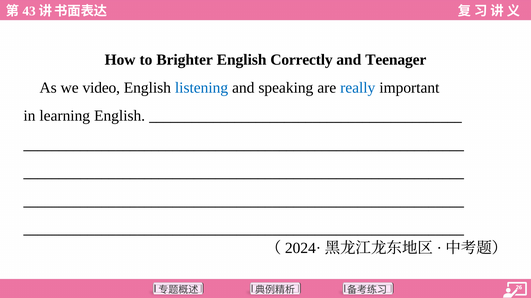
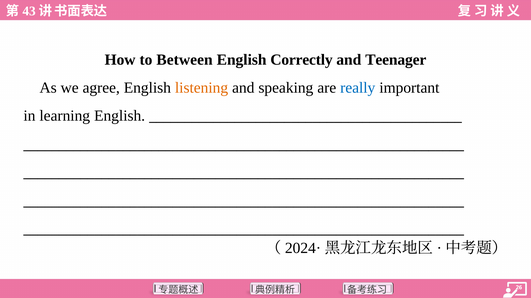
Brighter: Brighter -> Between (185, 60)
video: video -> agree (101, 88)
listening colour: blue -> orange (202, 88)
